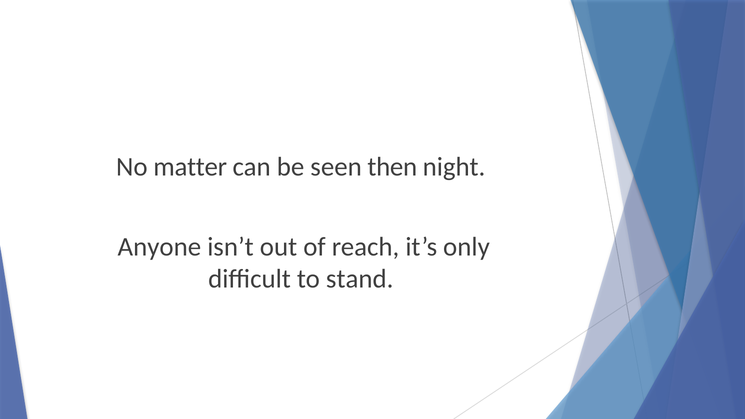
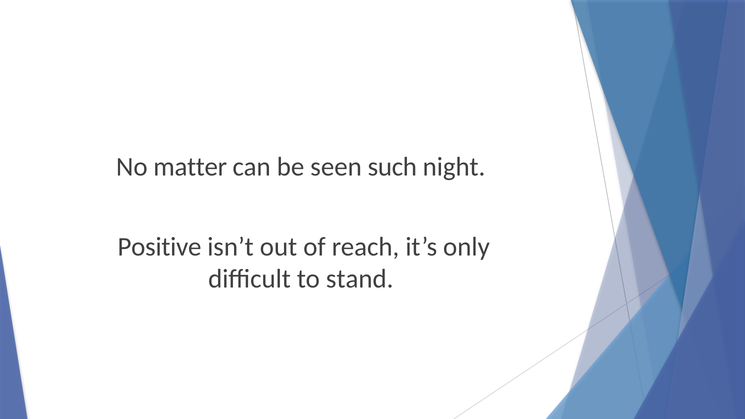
then: then -> such (392, 167)
Anyone: Anyone -> Positive (160, 247)
